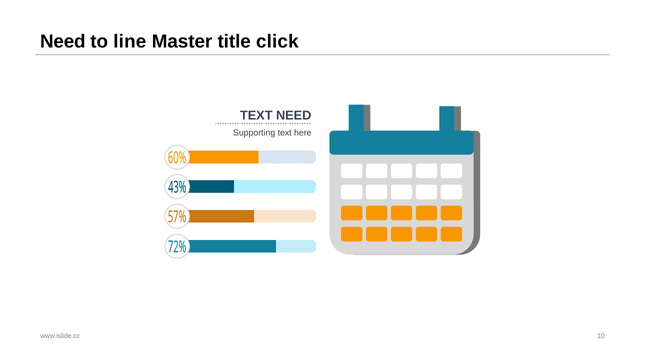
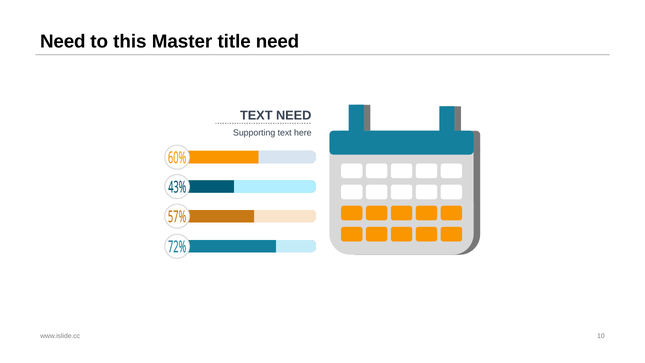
line: line -> this (130, 42)
title click: click -> need (278, 42)
